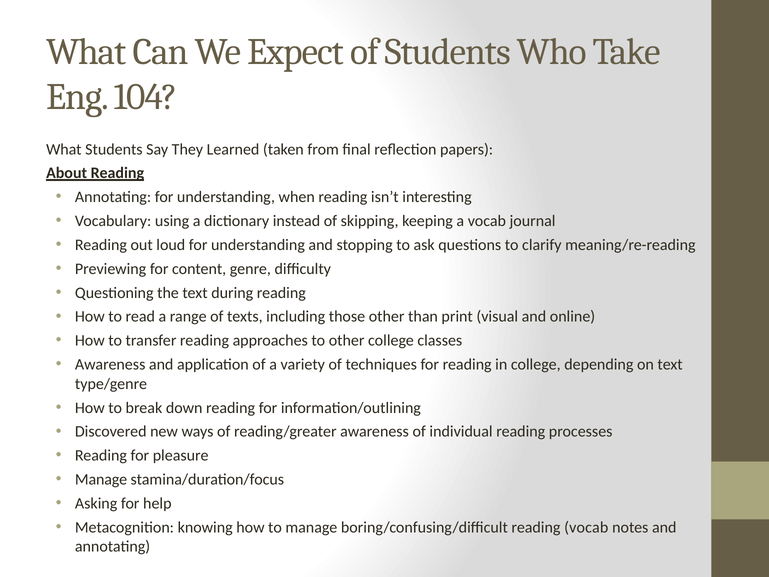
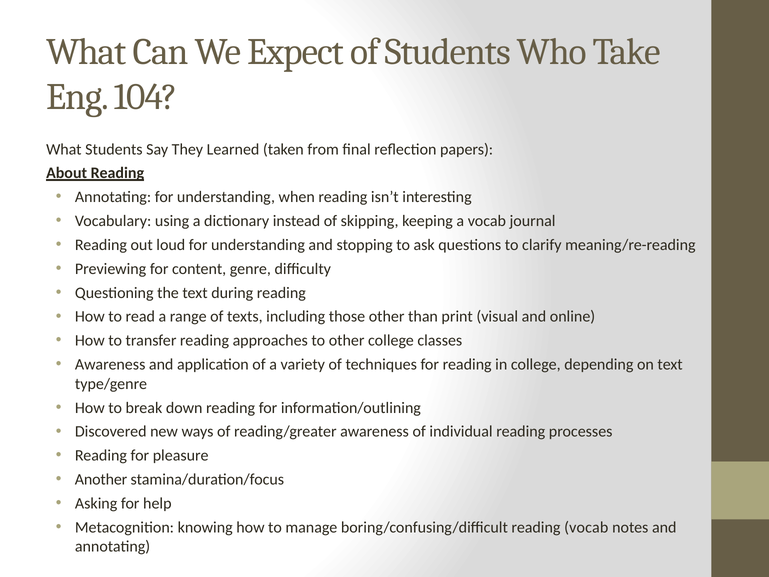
Manage: Manage -> Another (101, 479)
